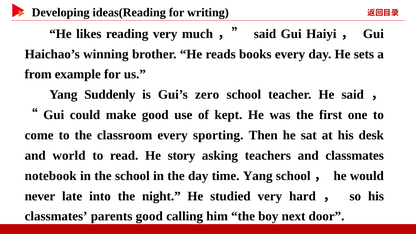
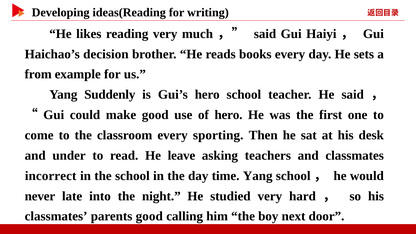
winning: winning -> decision (106, 54)
Gui’s zero: zero -> hero (207, 95)
of kept: kept -> hero (228, 115)
world: world -> under (69, 155)
story: story -> leave (181, 155)
notebook: notebook -> incorrect (51, 176)
